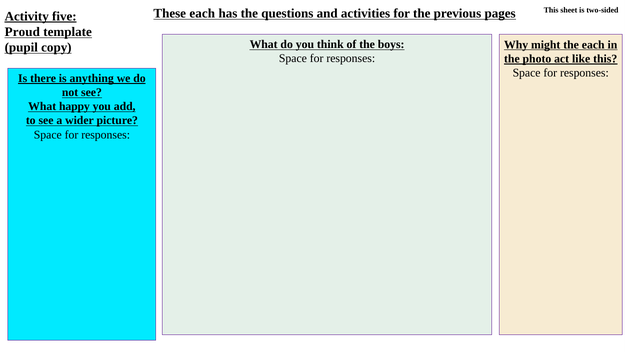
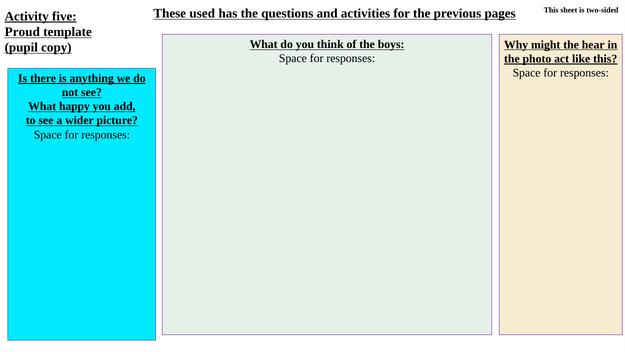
These each: each -> used (202, 14)
the each: each -> hear (593, 45)
